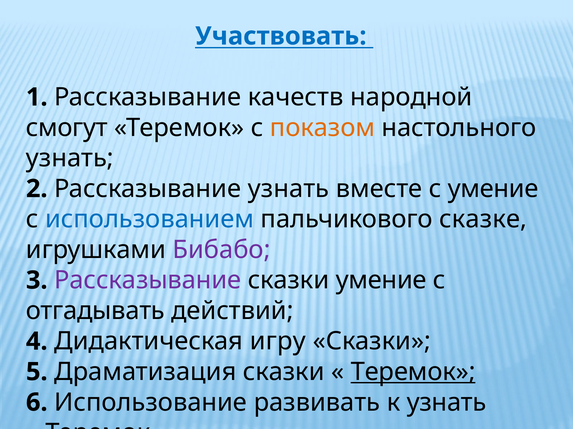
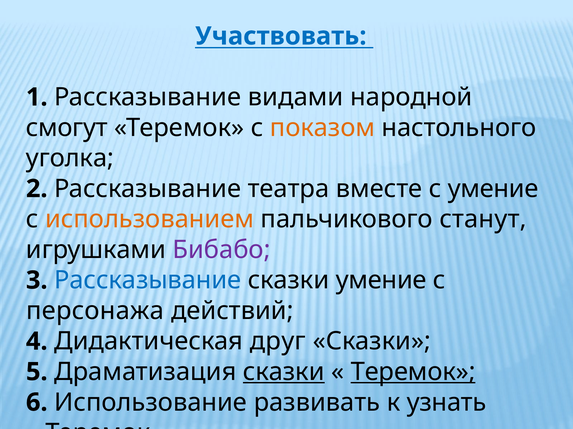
качеств: качеств -> видами (296, 97)
узнать: узнать -> уголка (70, 158)
Рассказывание узнать: узнать -> театра (289, 189)
использованием colour: blue -> orange (150, 220)
сказке: сказке -> станут (483, 220)
Рассказывание colour: purple -> blue (148, 281)
отгадывать: отгадывать -> персонажа (95, 311)
игру: игру -> друг (278, 342)
сказки underline: none -> present (284, 372)
